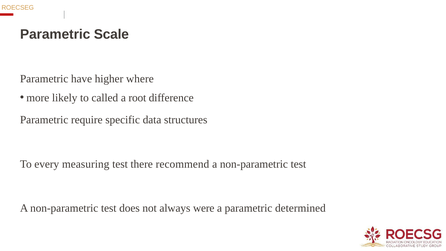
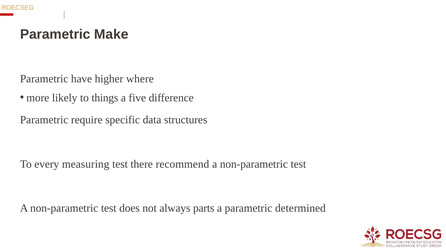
Scale: Scale -> Make (111, 34)
called: called -> things (105, 98)
root: root -> five (137, 98)
were: were -> parts (204, 208)
